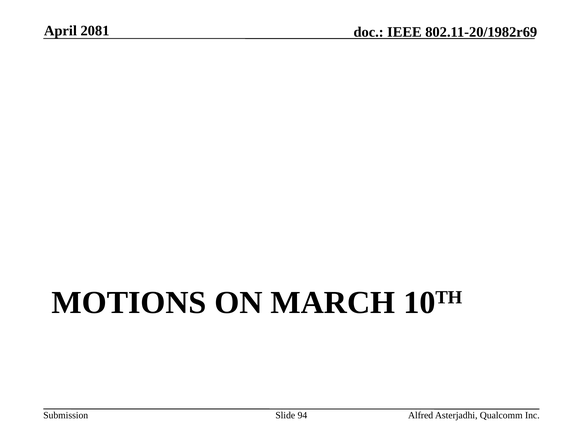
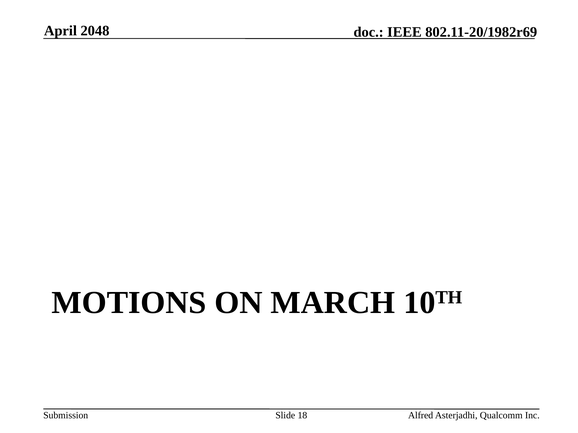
2081: 2081 -> 2048 (95, 31)
94: 94 -> 18 (302, 416)
